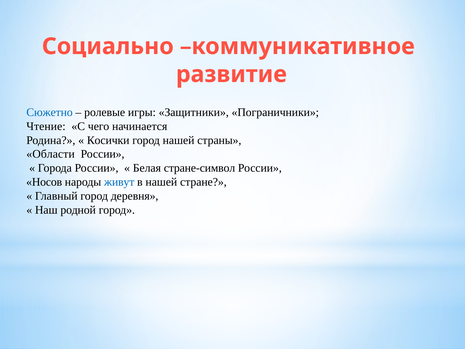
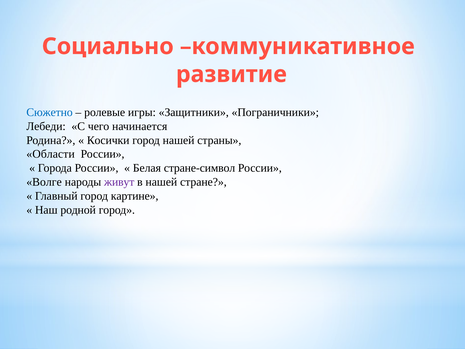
Чтение: Чтение -> Лебеди (46, 126)
Носов: Носов -> Волге (44, 182)
живут colour: blue -> purple (119, 182)
деревня: деревня -> картине (135, 196)
